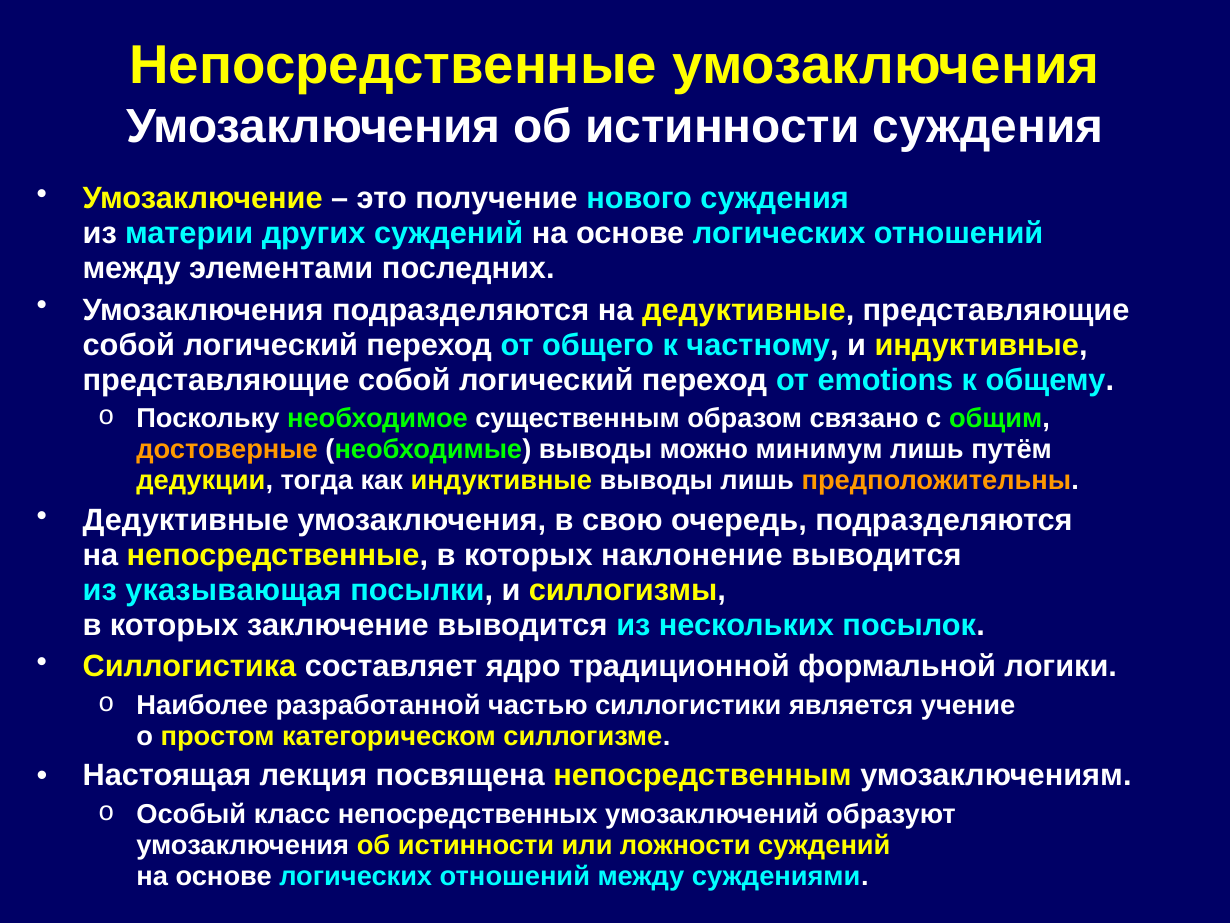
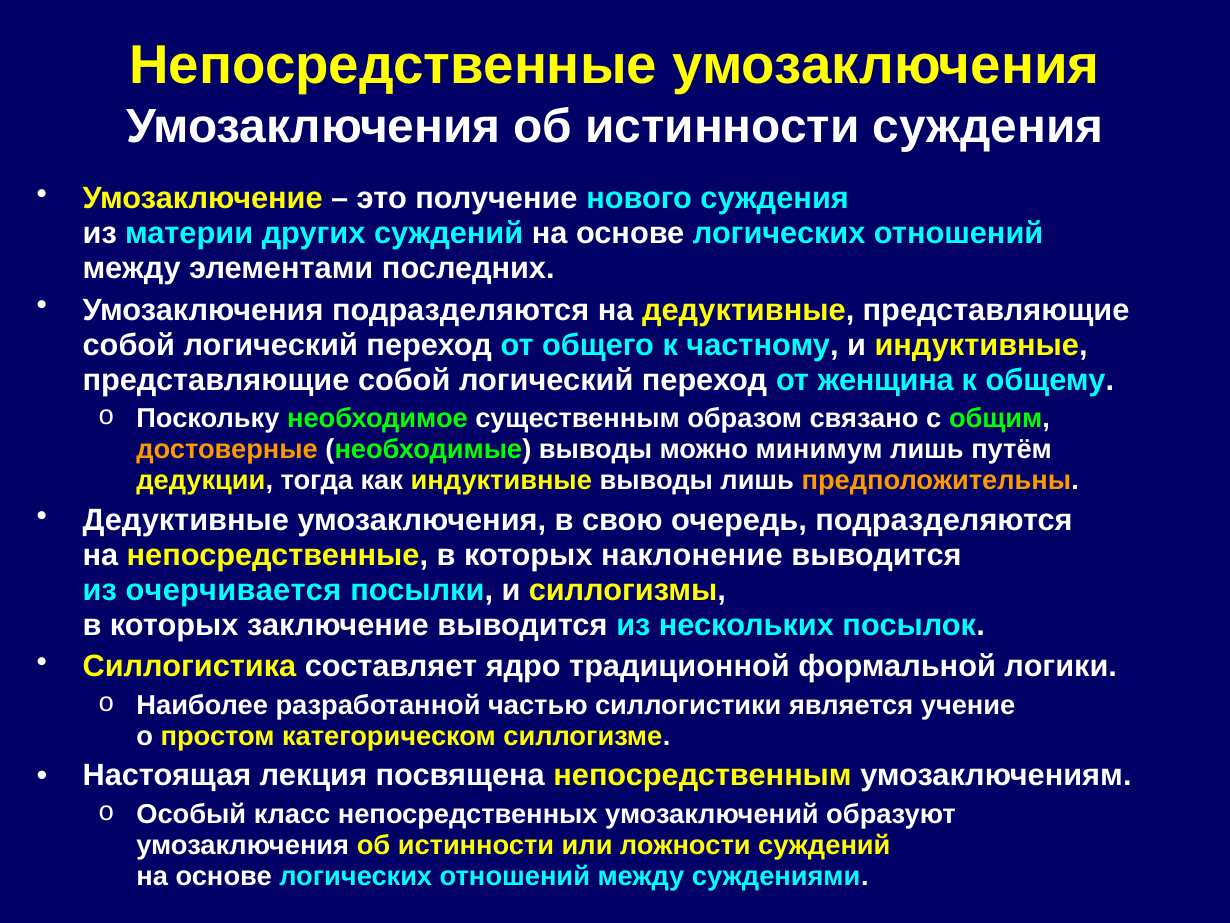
emotions: emotions -> женщина (886, 380)
указывающая: указывающая -> очерчивается (233, 590)
